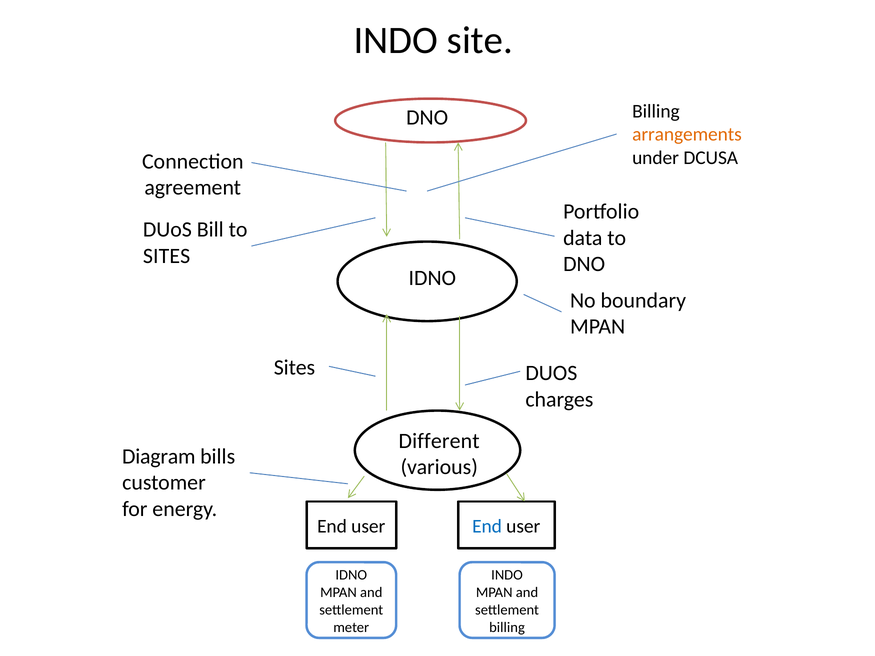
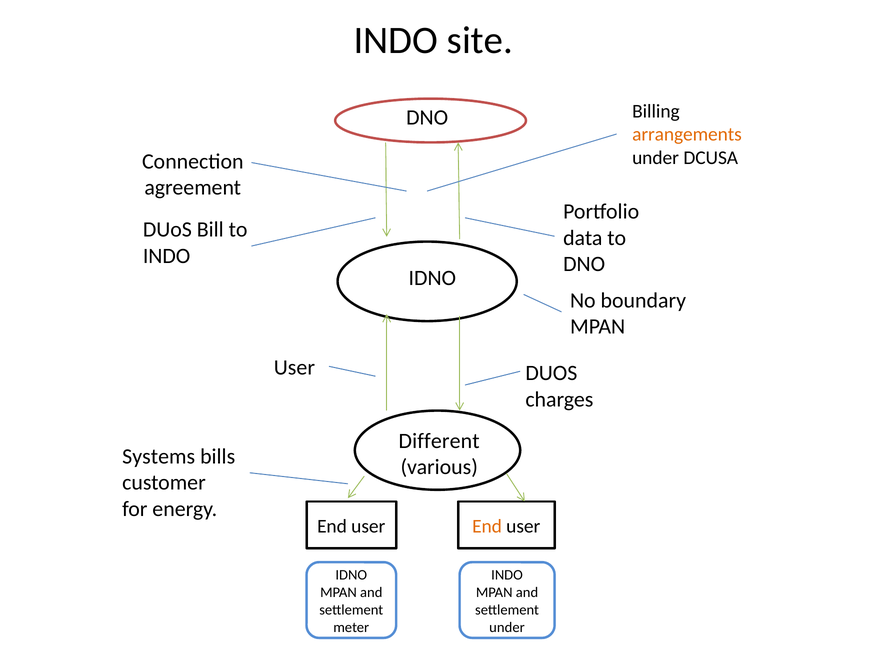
SITES: SITES -> INDO (167, 256)
Sites: Sites -> User (294, 368)
Diagram: Diagram -> Systems (159, 457)
End colour: blue -> orange (487, 526)
billing: billing -> under (507, 627)
